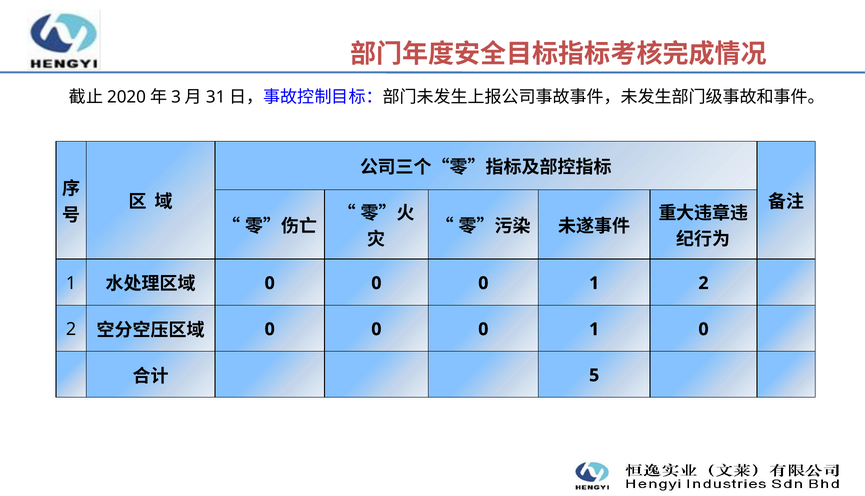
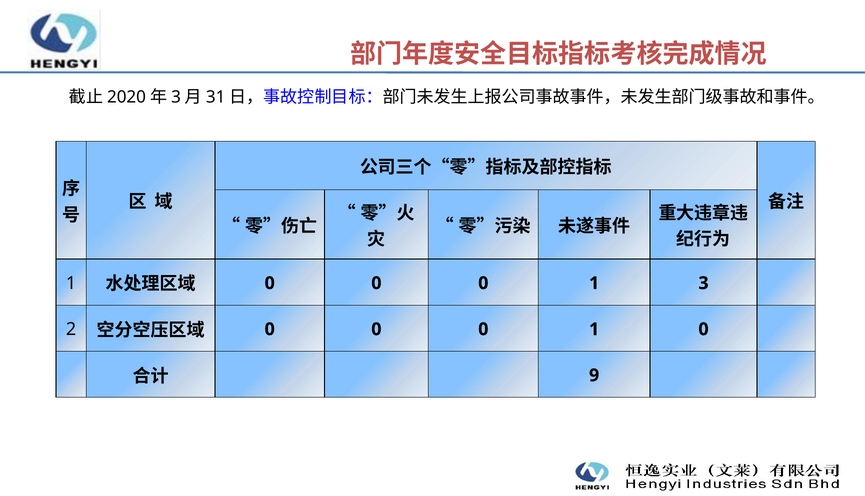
1 2: 2 -> 3 (704, 283)
5: 5 -> 9 (594, 375)
